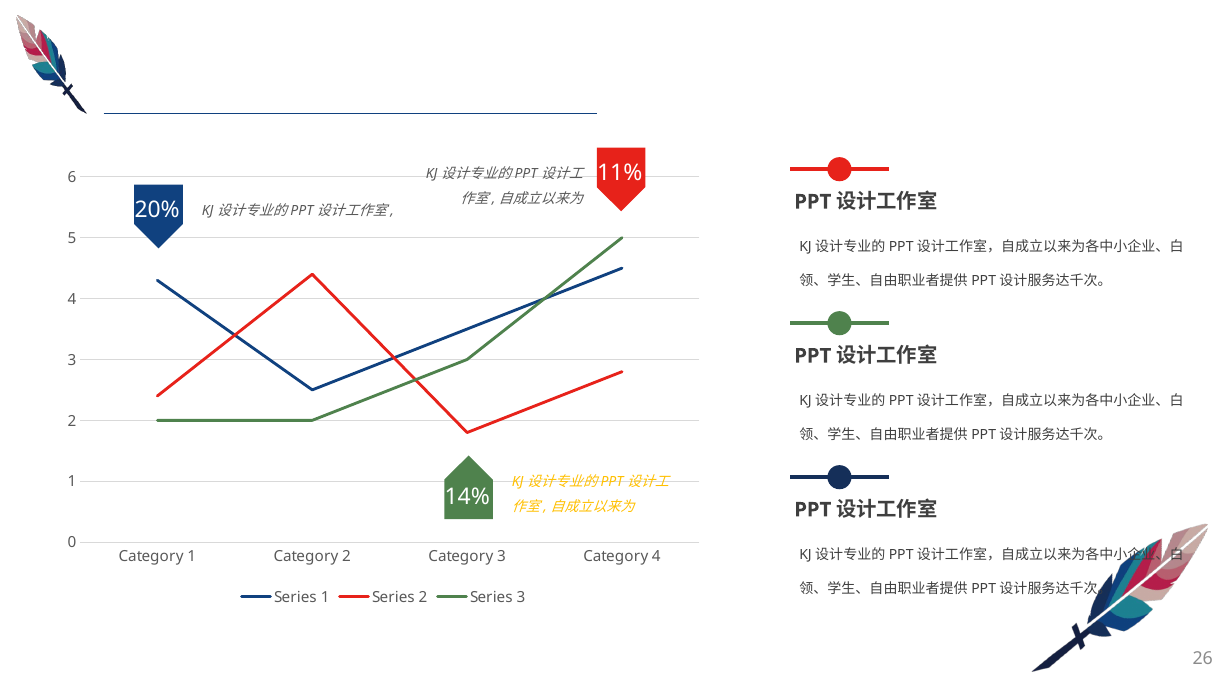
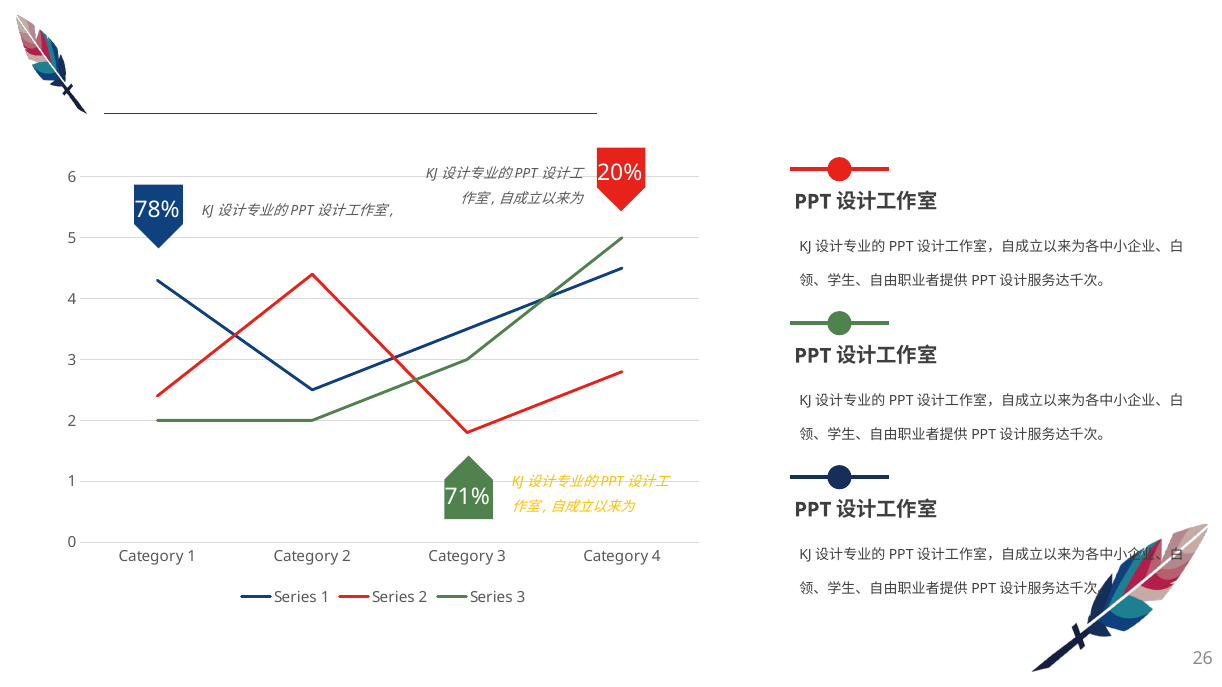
11%: 11% -> 20% (620, 173)
20%: 20% -> 78% (157, 210)
14%: 14% -> 71% (467, 497)
